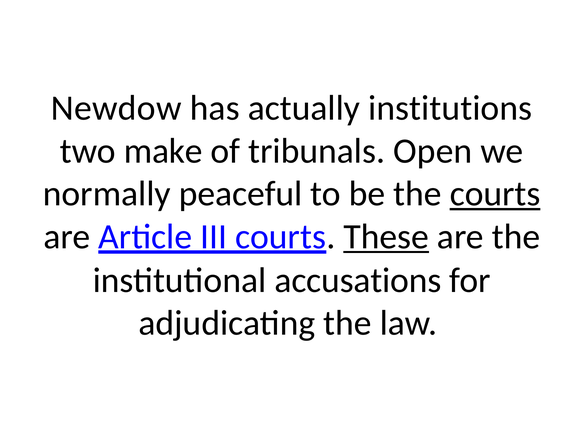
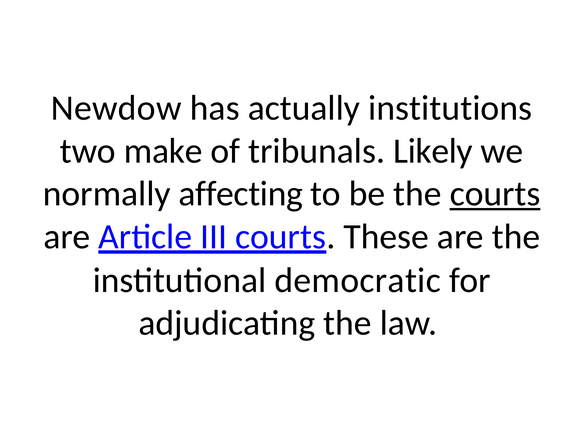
Open: Open -> Likely (433, 151)
peaceful: peaceful -> affecting (241, 194)
These underline: present -> none (386, 237)
accusations: accusations -> democratic (358, 280)
